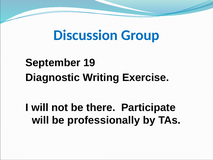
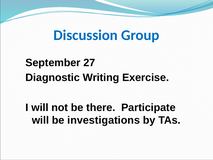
19: 19 -> 27 (89, 63)
professionally: professionally -> investigations (104, 120)
